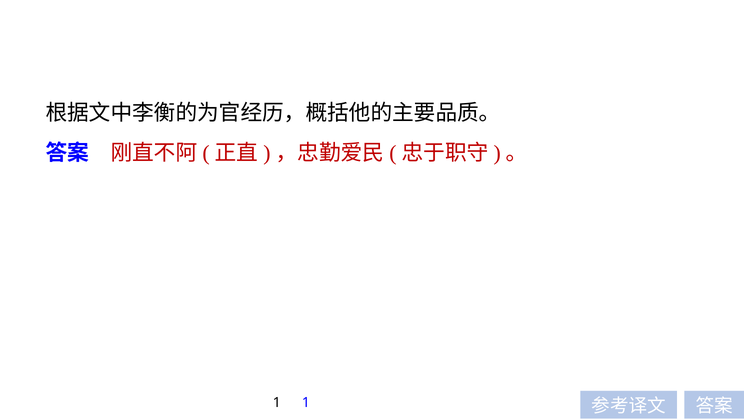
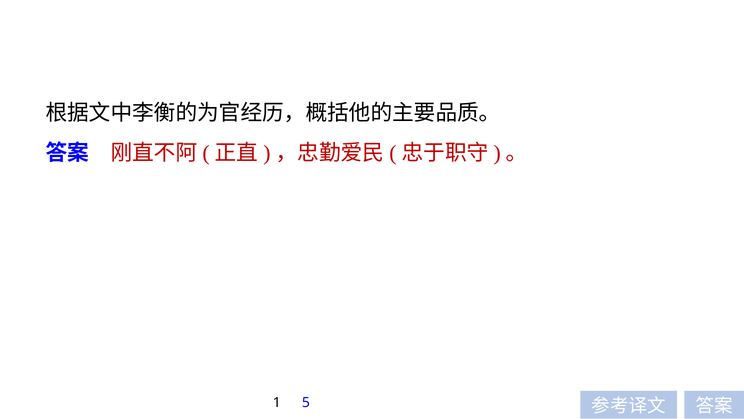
1 1: 1 -> 5 (306, 402)
